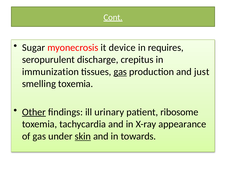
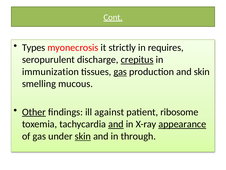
Sugar: Sugar -> Types (34, 47)
device: device -> strictly (122, 47)
crepitus underline: none -> present (137, 59)
and just: just -> skin (202, 72)
smelling toxemia: toxemia -> mucous (76, 84)
urinary: urinary -> against (109, 112)
and underline: none -> present (116, 124)
appearance underline: none -> present (182, 124)
towards: towards -> through (138, 136)
